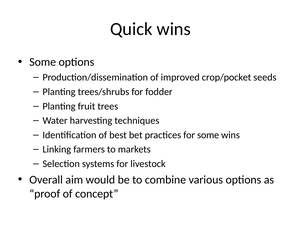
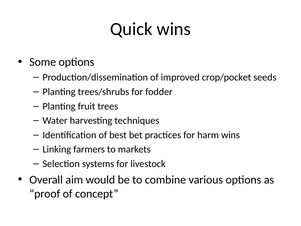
for some: some -> harm (208, 135)
